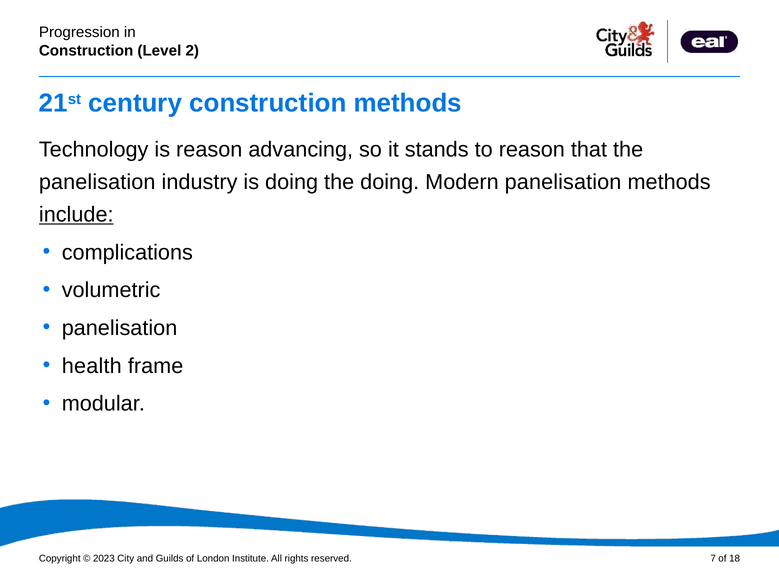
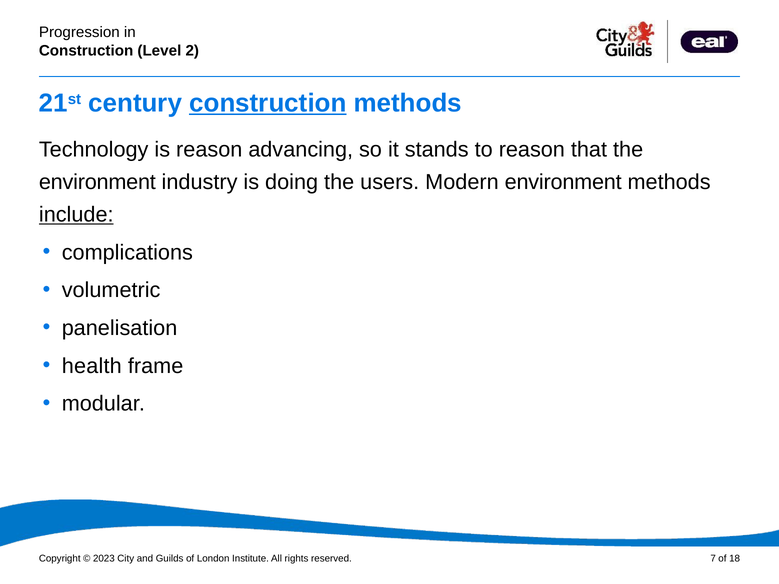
construction underline: none -> present (268, 103)
panelisation: panelisation -> environment (97, 182)
the doing: doing -> users (390, 182)
Modern panelisation: panelisation -> environment (563, 182)
